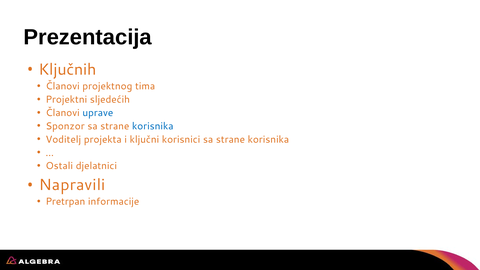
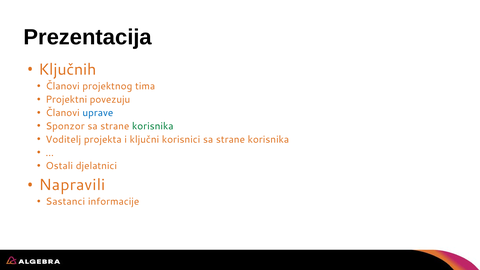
sljedećih: sljedećih -> povezuju (110, 99)
korisnika colour: blue -> green (153, 126)
Pretrpan: Pretrpan -> Sastanci (65, 202)
